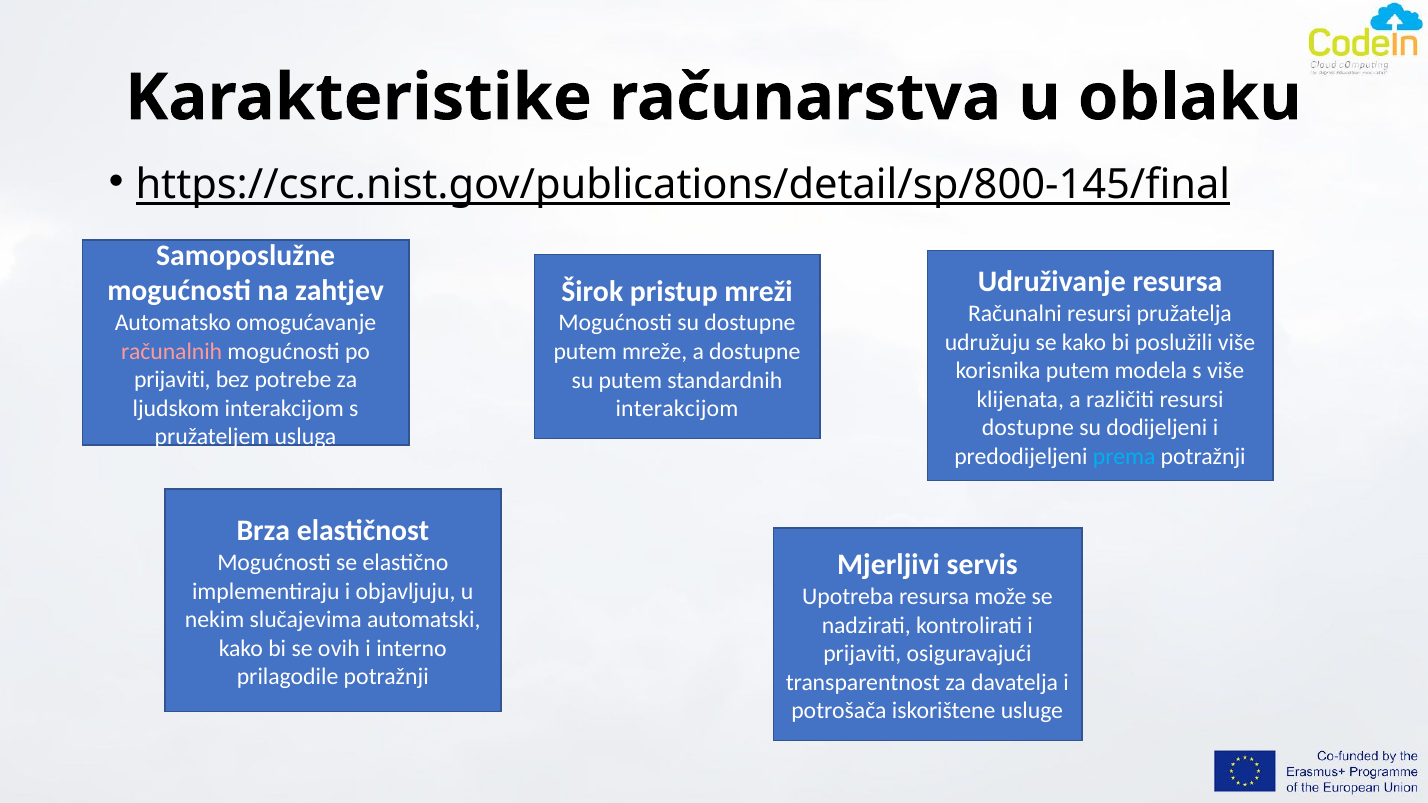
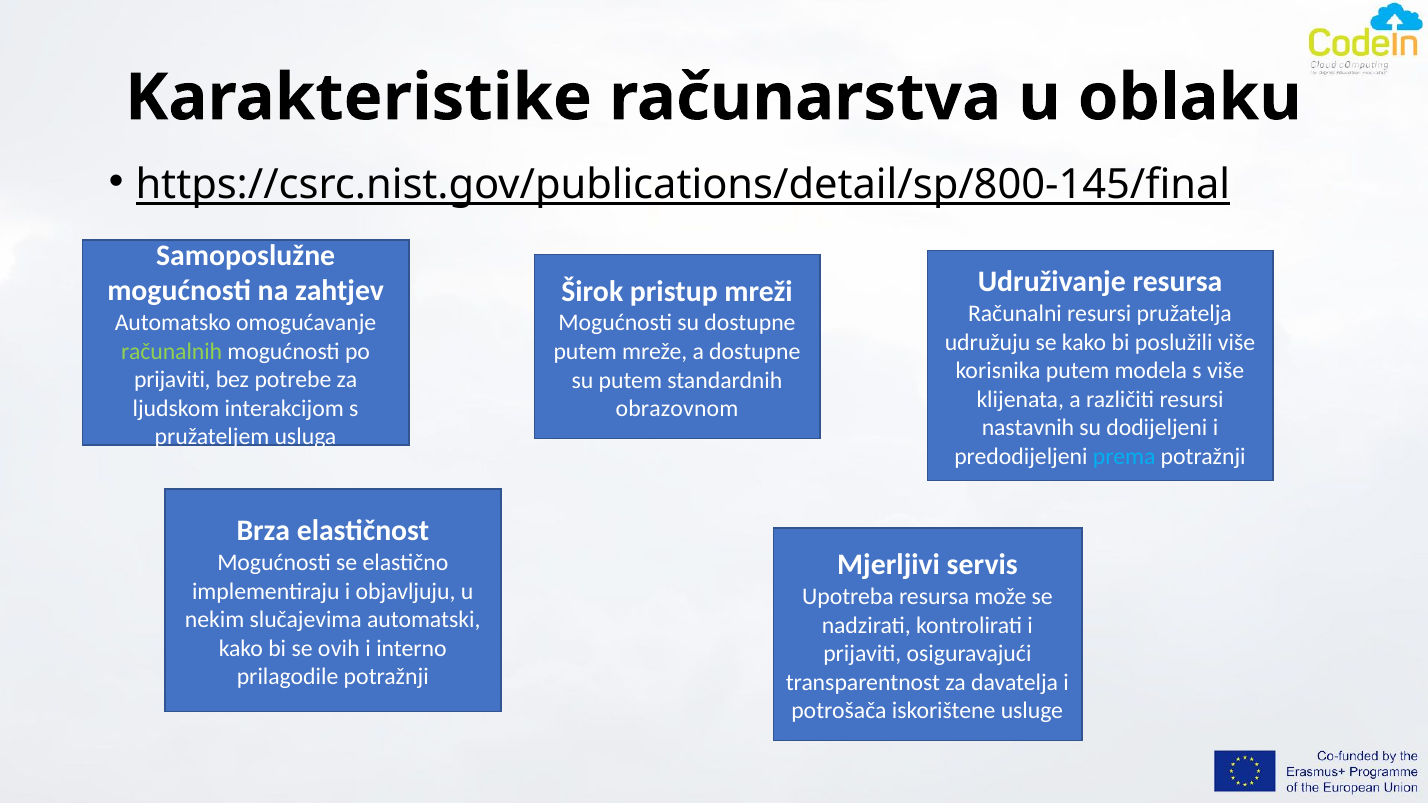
računalnih colour: pink -> light green (172, 351)
interakcijom: interakcijom -> obrazovnom (677, 409)
dostupne: dostupne -> nastavnih (1028, 428)
